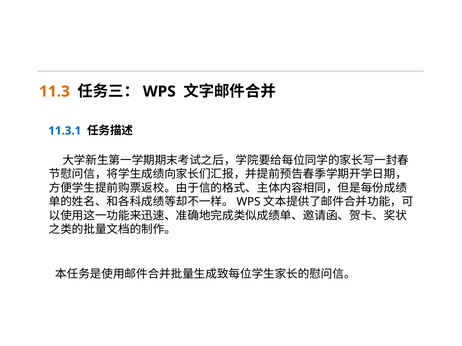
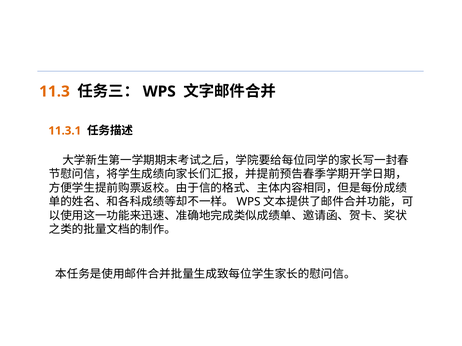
11.3.1 colour: blue -> orange (65, 131)
